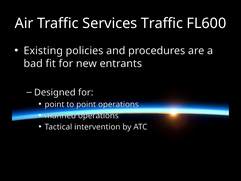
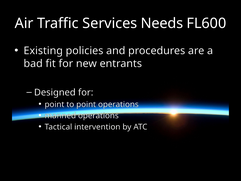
Services Traffic: Traffic -> Needs (162, 23)
